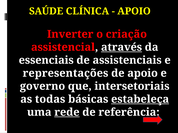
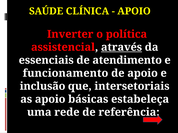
criação: criação -> política (126, 34)
assistenciais: assistenciais -> atendimento (127, 60)
representações: representações -> funcionamento (65, 73)
governo: governo -> inclusão (43, 86)
as todas: todas -> apoio (50, 100)
estabeleça underline: present -> none (140, 100)
rede underline: present -> none (67, 113)
